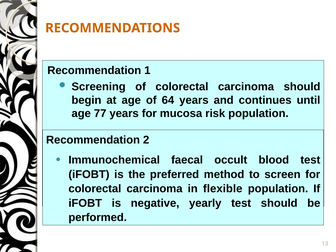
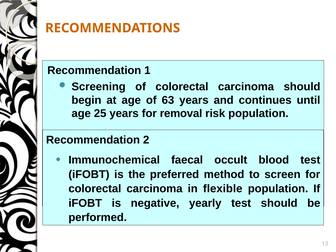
64: 64 -> 63 (168, 100)
77: 77 -> 25 (100, 114)
mucosa: mucosa -> removal (181, 114)
